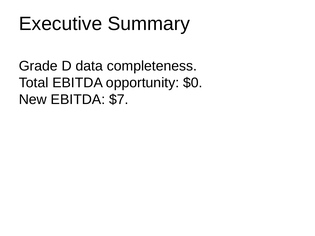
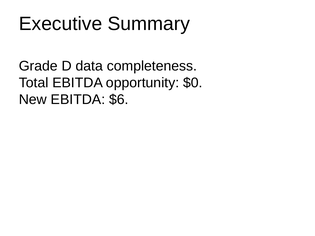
$7: $7 -> $6 (119, 100)
